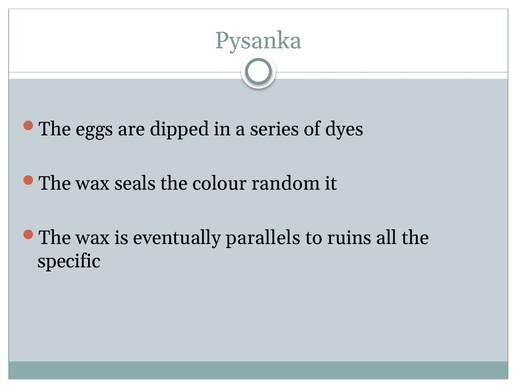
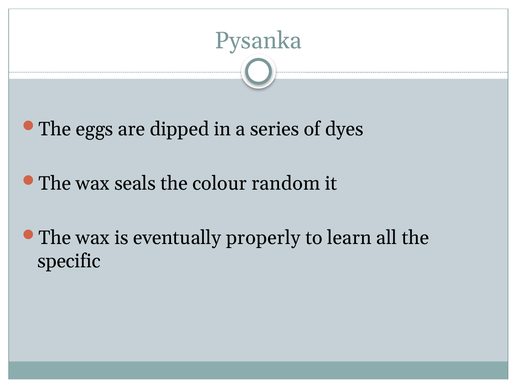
parallels: parallels -> properly (263, 238)
ruins: ruins -> learn (349, 238)
